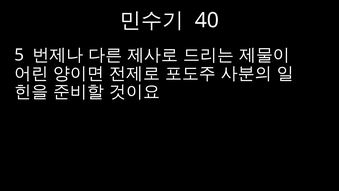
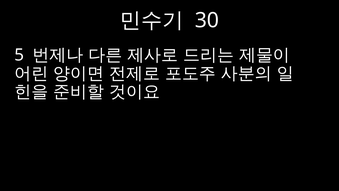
40: 40 -> 30 (207, 20)
